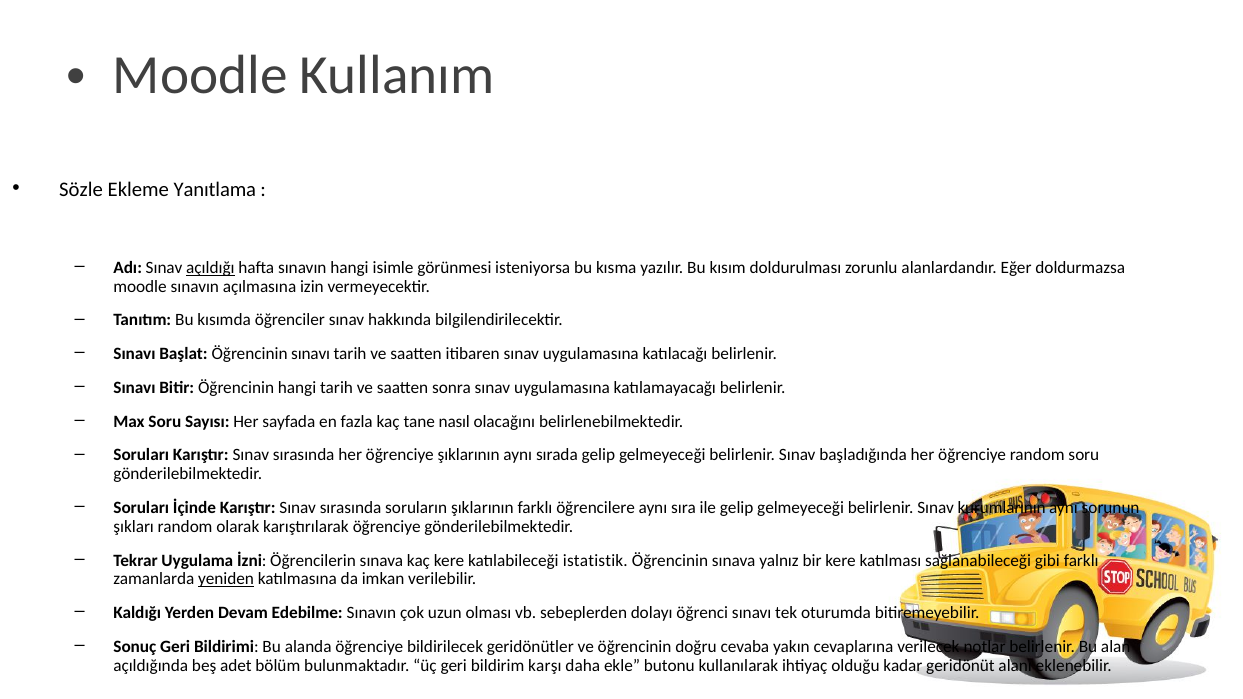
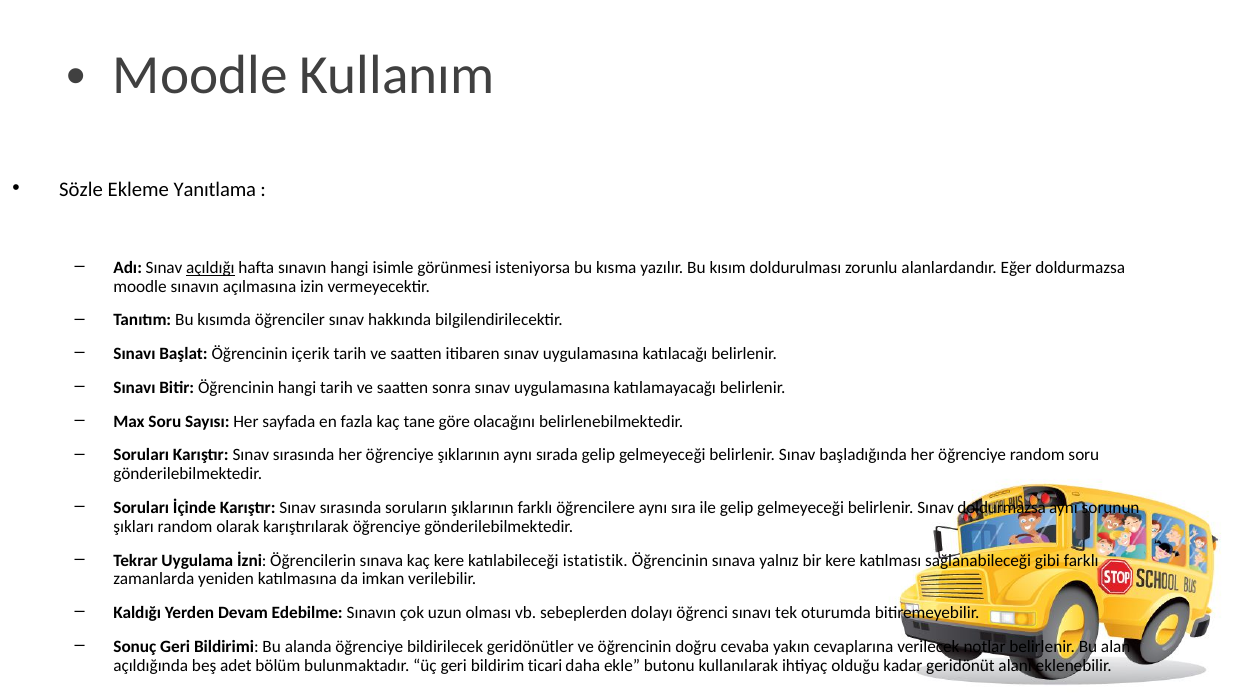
Öğrencinin sınavı: sınavı -> içerik (311, 354)
nasıl: nasıl -> göre (454, 422)
Sınav kurumlarının: kurumlarının -> doldurmazsa (1002, 508)
yeniden underline: present -> none (226, 579)
karşı: karşı -> ticari (545, 666)
